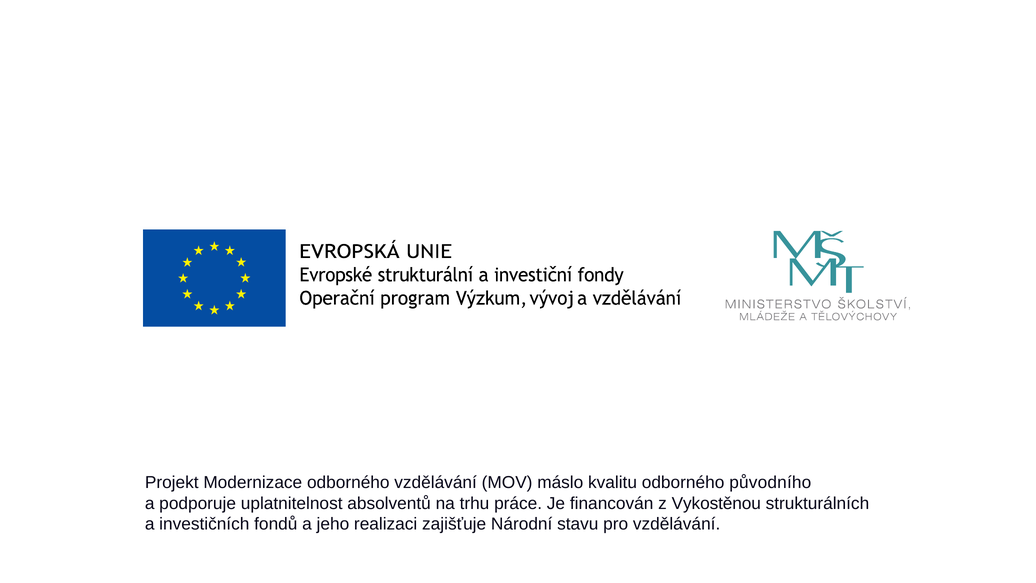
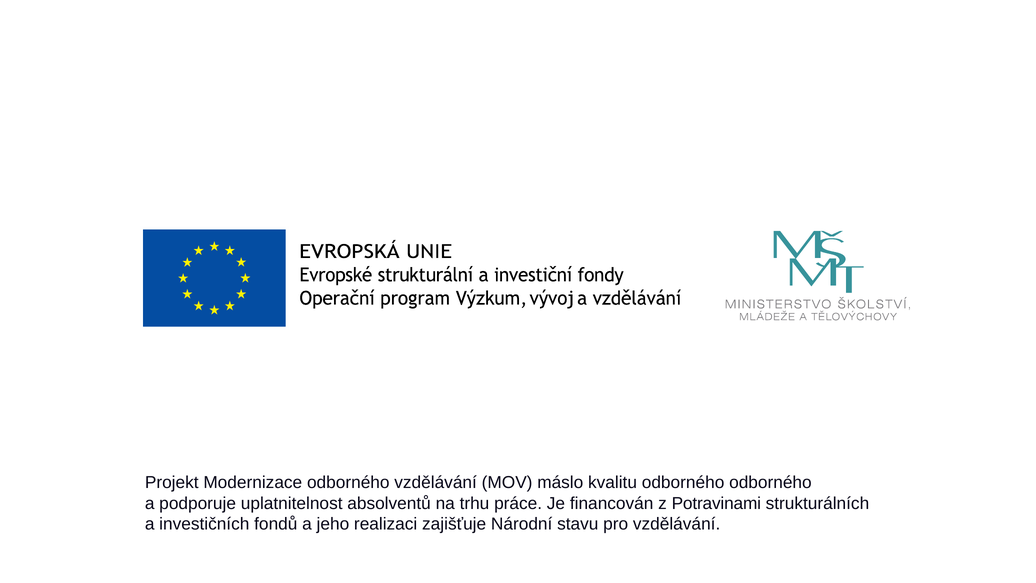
odborného původního: původního -> odborného (770, 482)
Vykostěnou: Vykostěnou -> Potravinami (716, 503)
